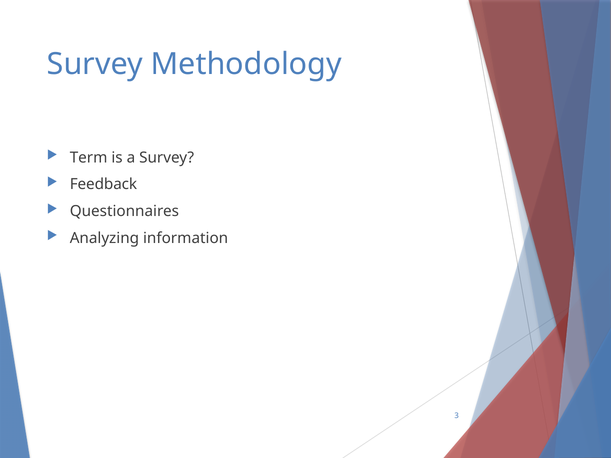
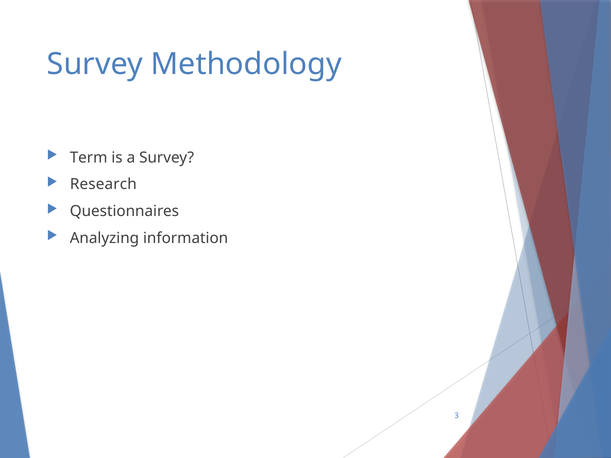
Feedback: Feedback -> Research (103, 184)
